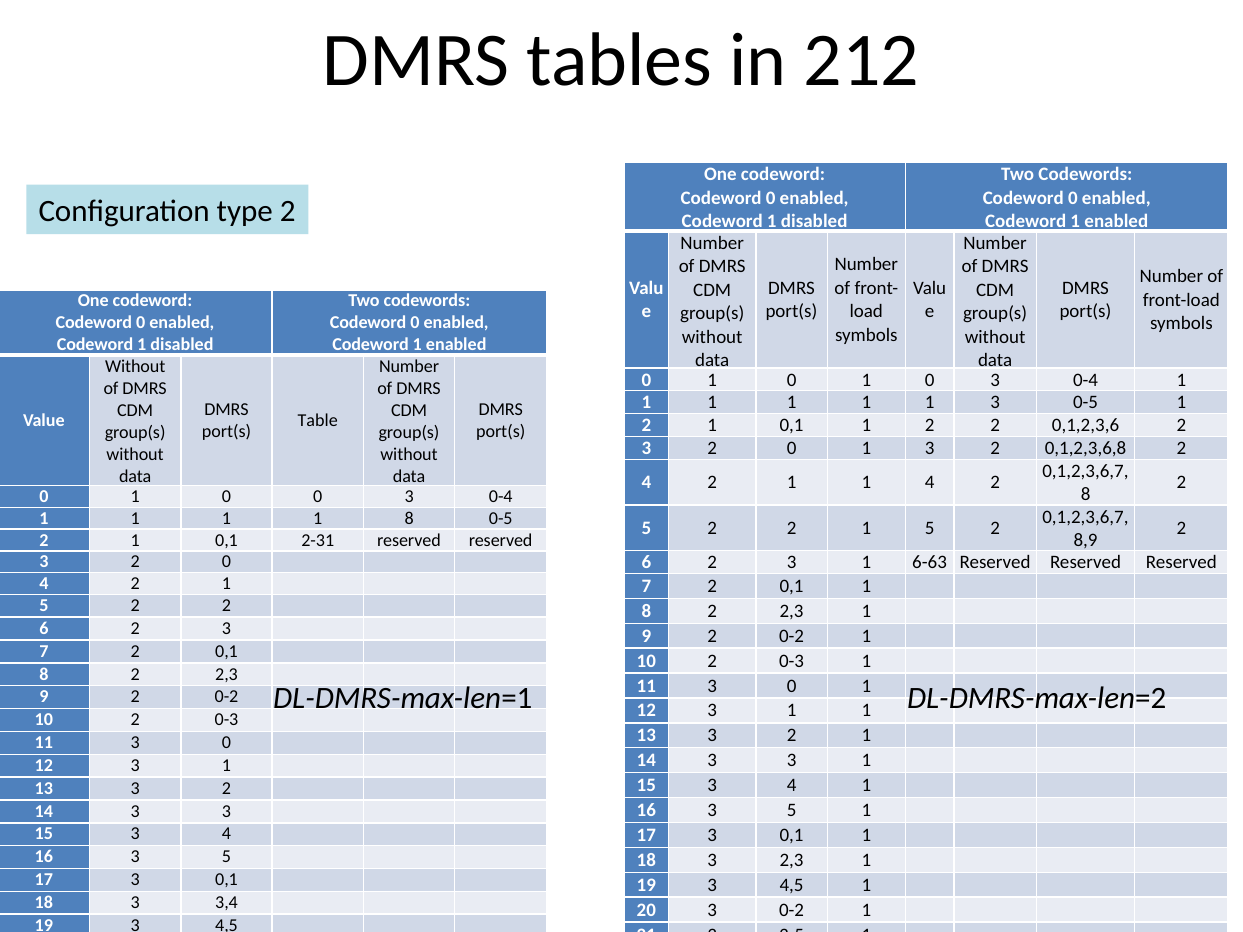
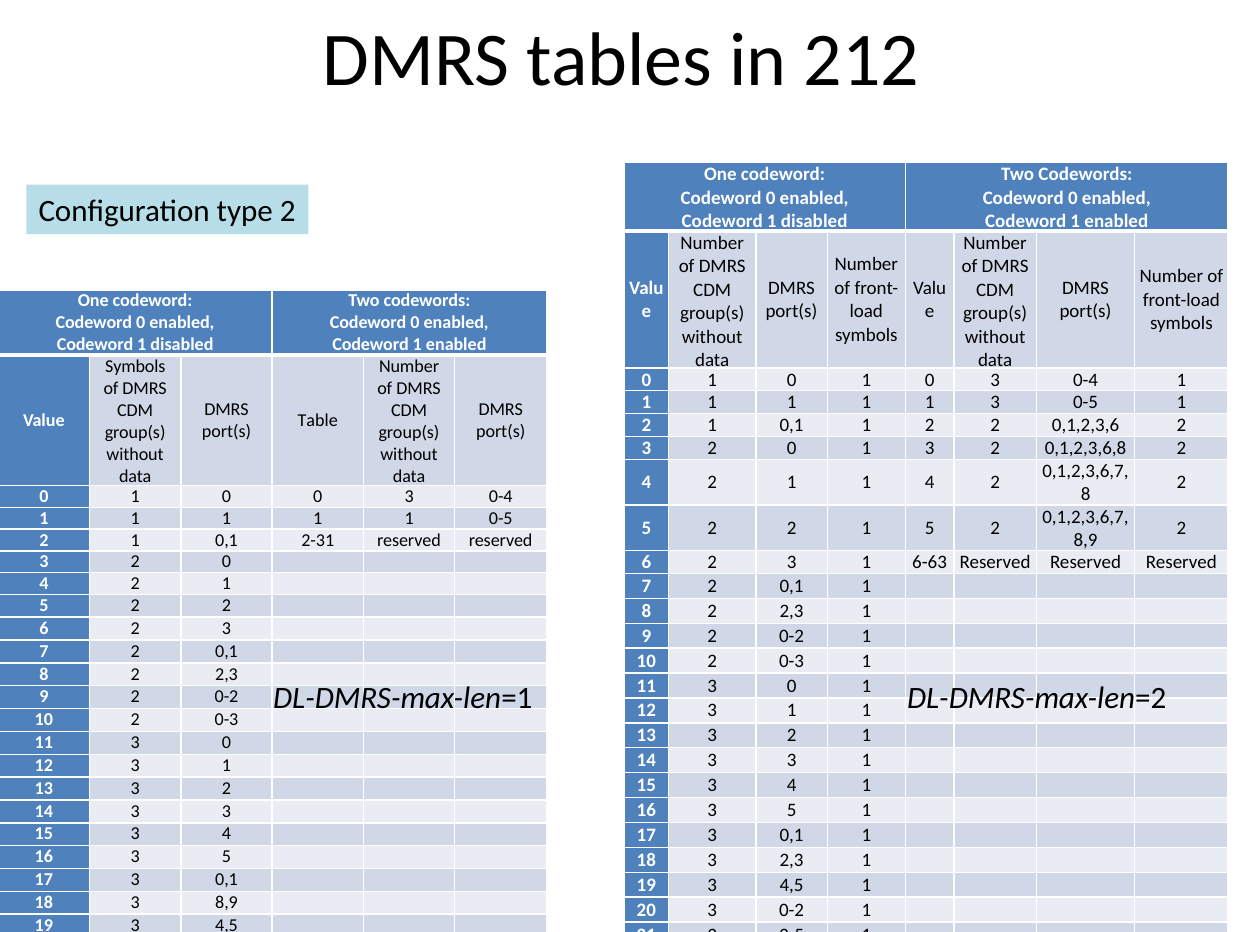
Without: Without -> Symbols (135, 366)
8: 8 -> 1 (409, 519)
18 3 3,4: 3,4 -> 8,9 (227, 903)
